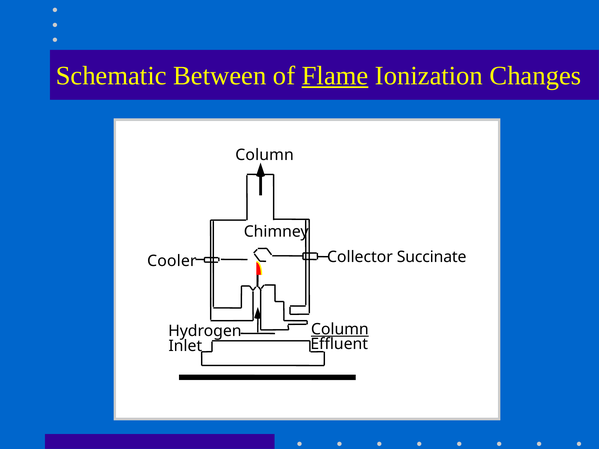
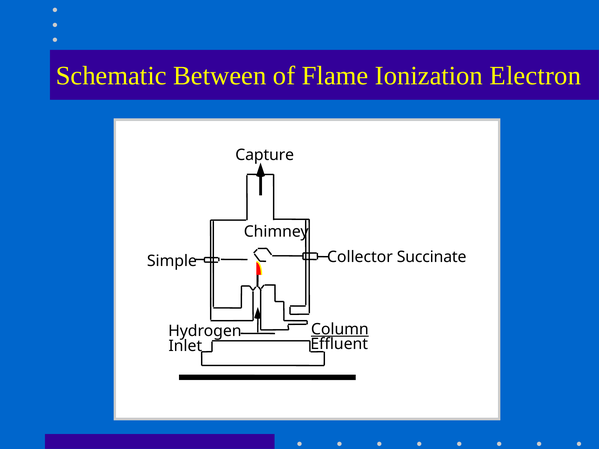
Flame underline: present -> none (335, 76)
Changes: Changes -> Electron (535, 76)
Column: Column -> Capture (265, 155)
Cooler: Cooler -> Simple (172, 261)
